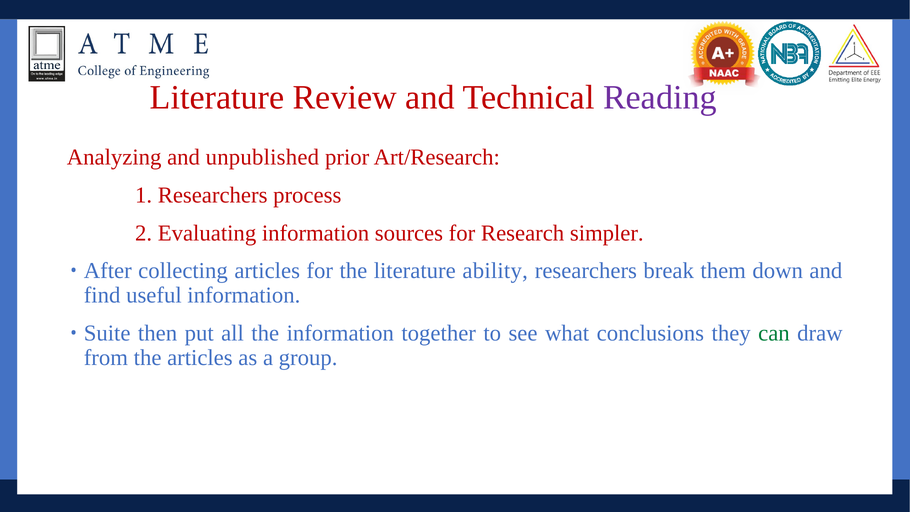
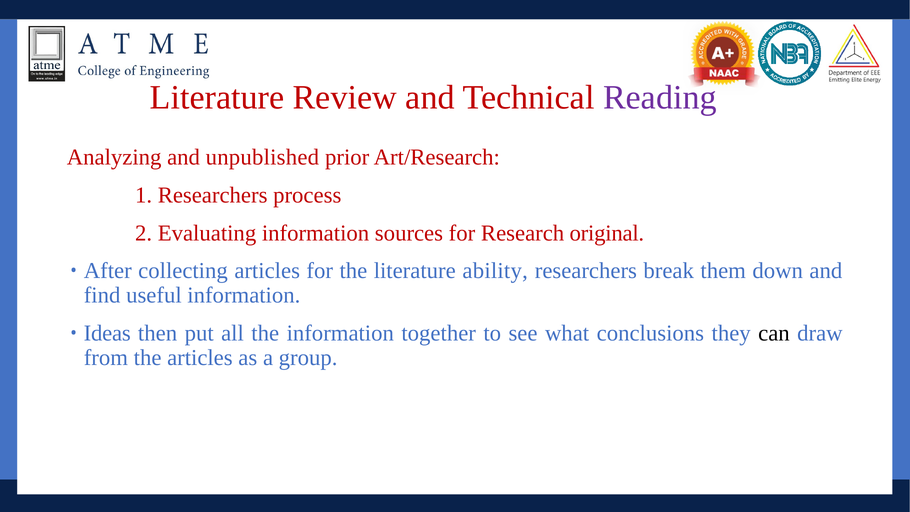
simpler: simpler -> original (607, 233)
Suite: Suite -> Ideas (107, 333)
can colour: green -> black (774, 333)
